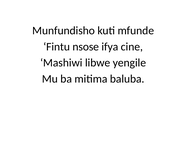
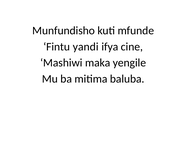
nsose: nsose -> yandi (86, 47)
libwe: libwe -> maka (98, 63)
